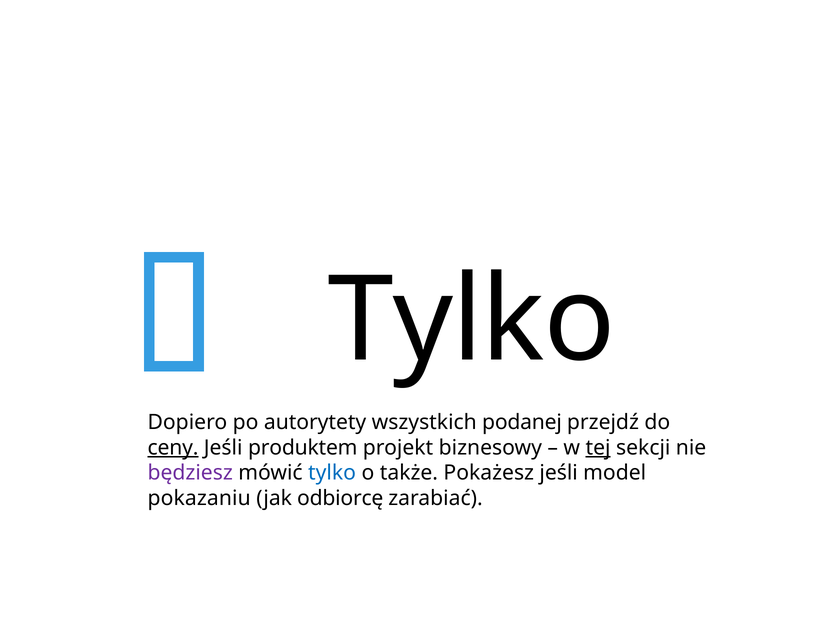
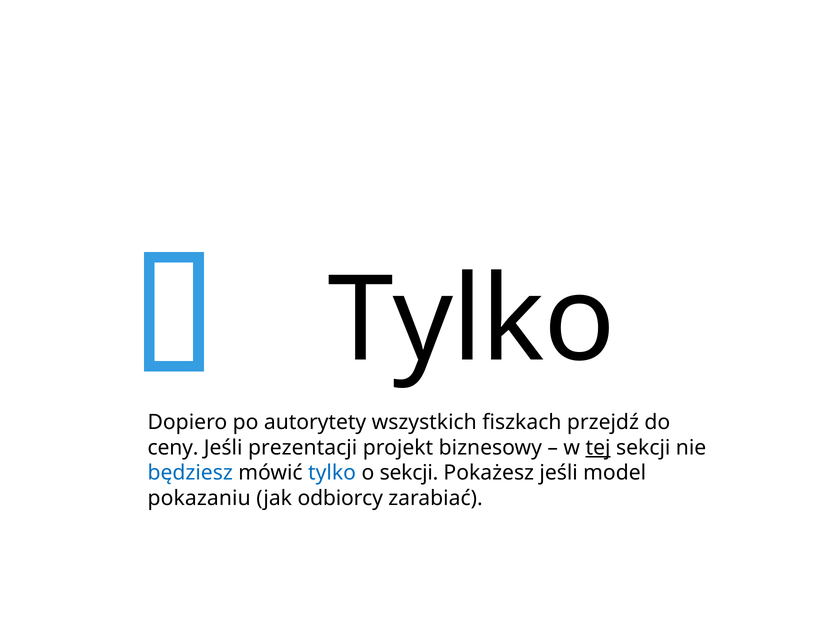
podanej: podanej -> fiszkach (522, 422)
ceny underline: present -> none (173, 448)
produktem: produktem -> prezentacji (303, 448)
będziesz colour: purple -> blue (190, 473)
o także: także -> sekcji (409, 473)
odbiorcę: odbiorcę -> odbiorcy (340, 498)
